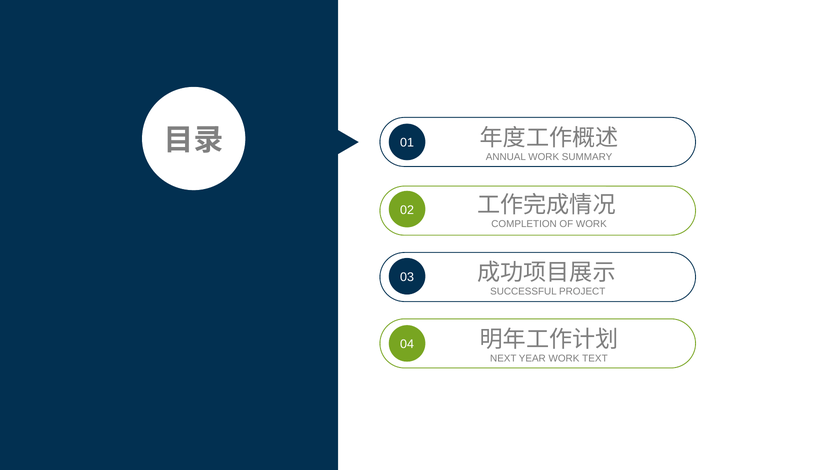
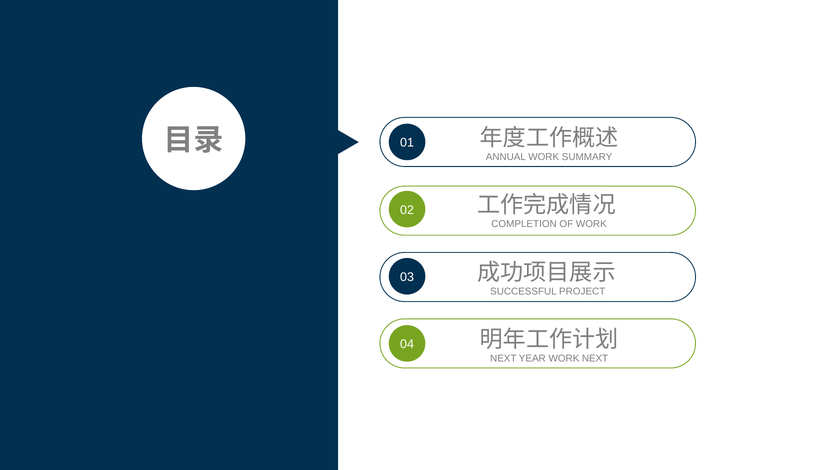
WORK TEXT: TEXT -> NEXT (595, 359)
